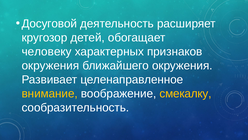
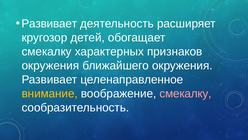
Досуговой: Досуговой -> Развивает (49, 24)
человеку: человеку -> смекалку (47, 51)
смекалку colour: yellow -> pink (186, 93)
